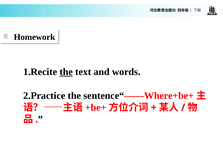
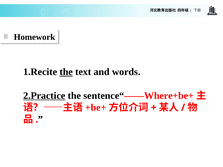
2.Practice underline: none -> present (44, 96)
